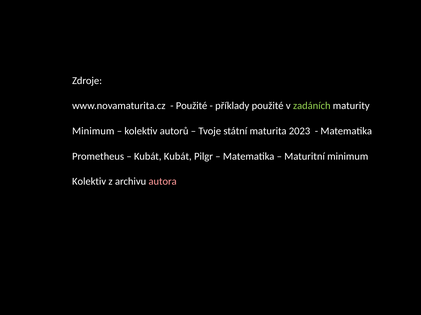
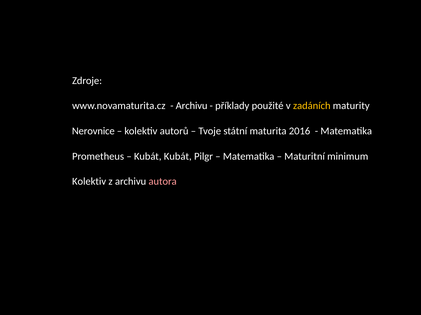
Použité: Použité -> Archivu (192, 106)
zadáních colour: light green -> yellow (312, 106)
Minimum: Minimum -> Nerovnice (93, 131)
2023: 2023 -> 2016 (300, 131)
